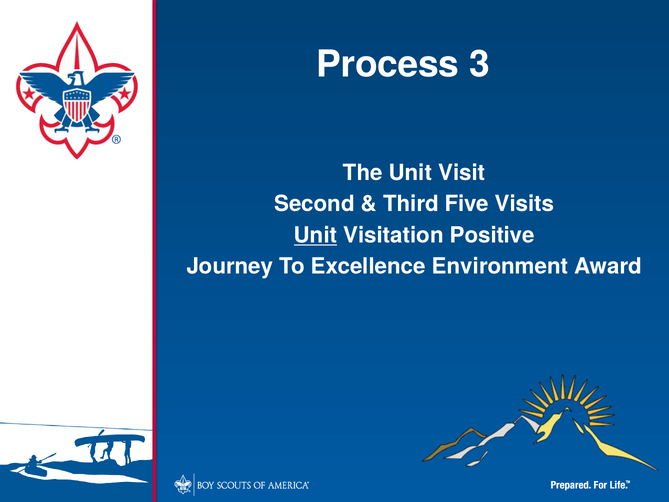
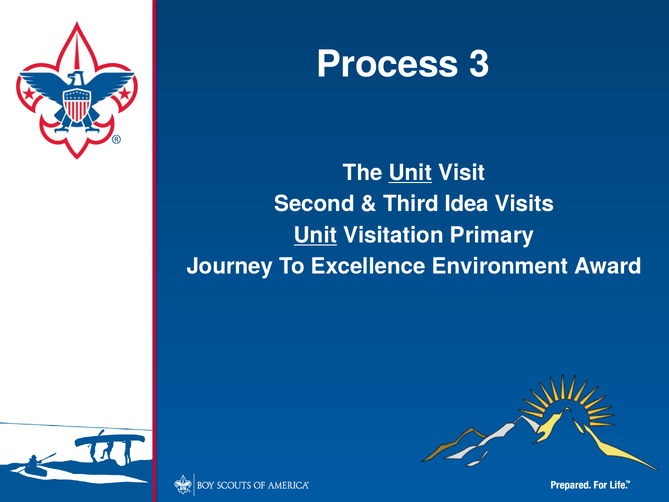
Unit underline: none -> present (410, 173)
Five: Five -> Idea (467, 204)
Positive: Positive -> Primary (492, 235)
